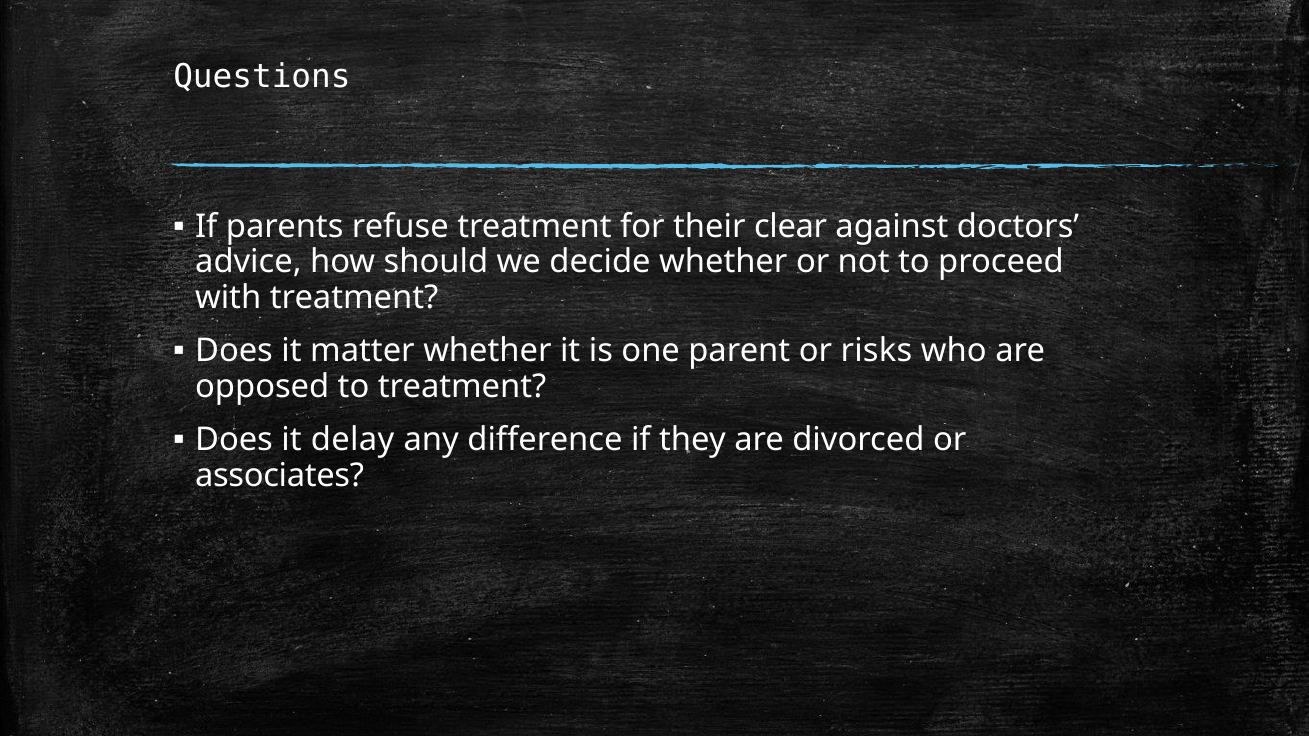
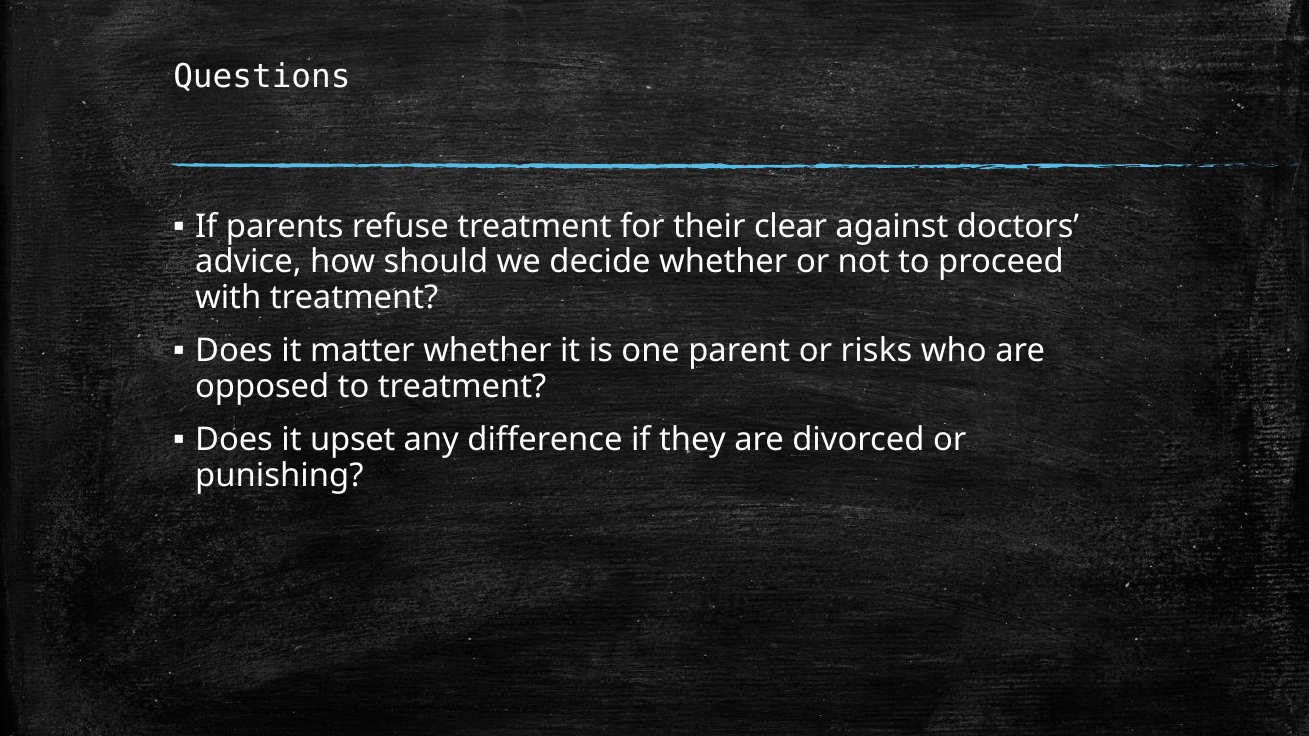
delay: delay -> upset (353, 440)
associates: associates -> punishing (279, 476)
